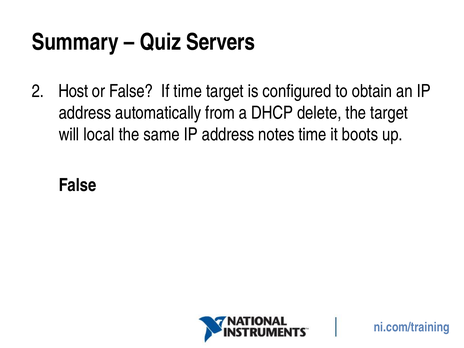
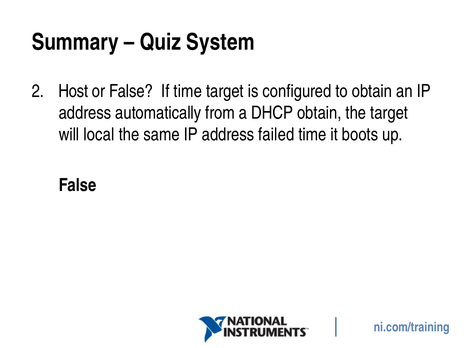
Servers: Servers -> System (221, 42)
DHCP delete: delete -> obtain (319, 113)
notes: notes -> failed (276, 135)
